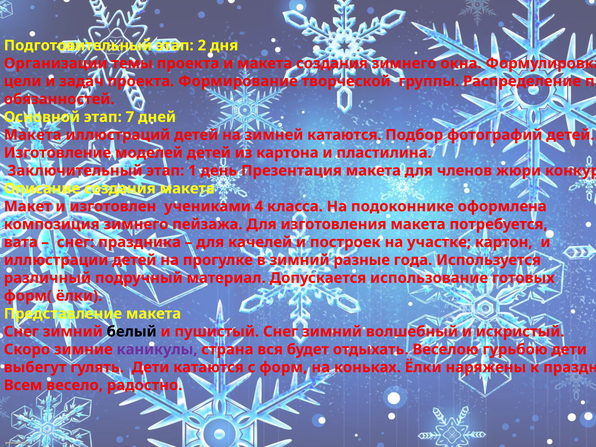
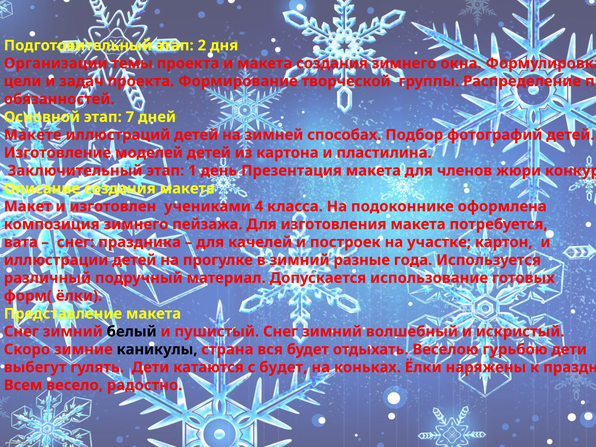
Макета: Макета -> Макете (33, 135)
зимней катаются: катаются -> способах (344, 135)
каникулы colour: purple -> black (157, 349)
с форм: форм -> будет (283, 367)
